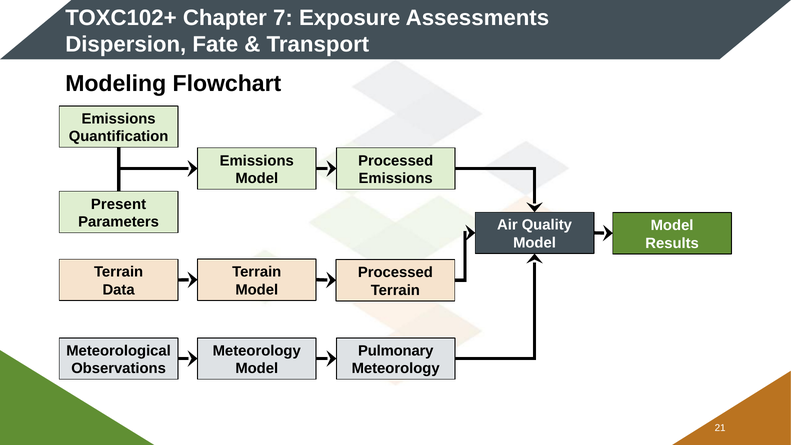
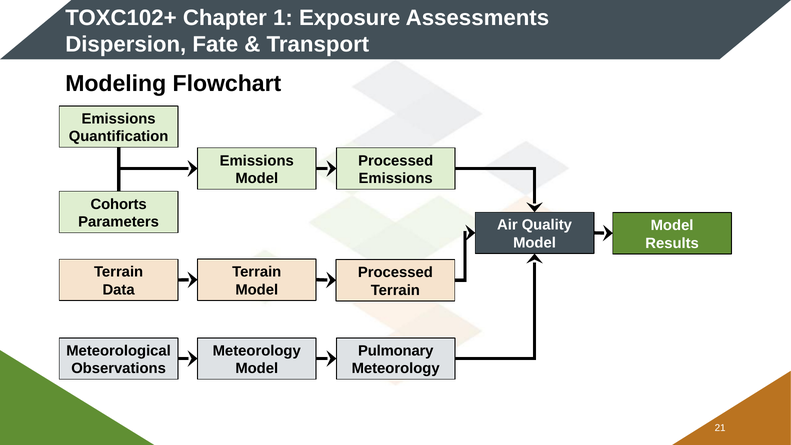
7: 7 -> 1 (283, 18)
Present: Present -> Cohorts (119, 204)
